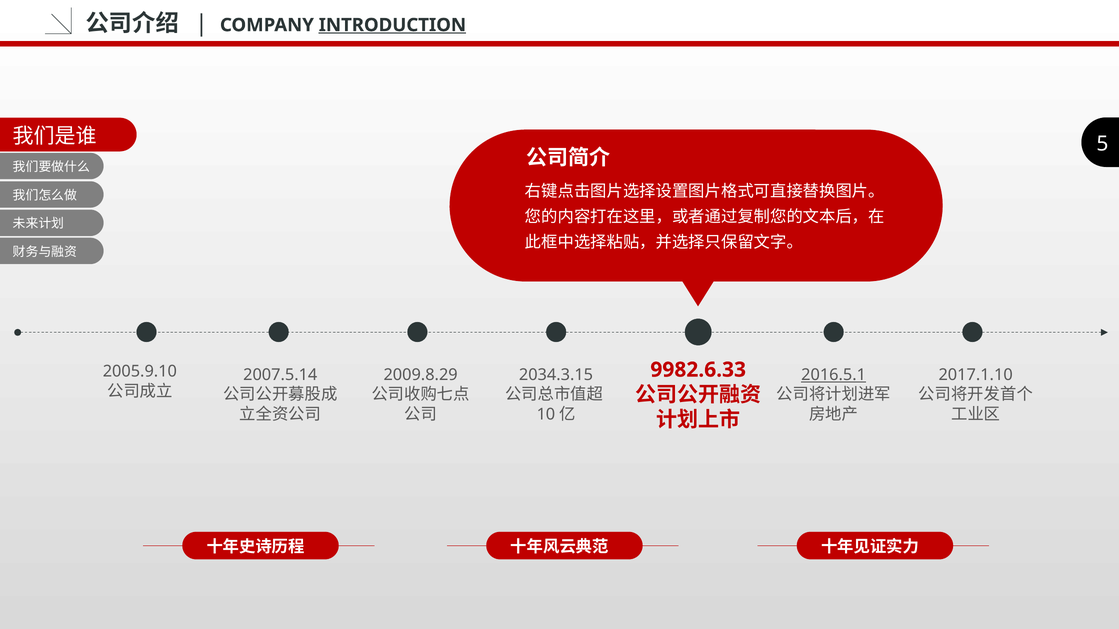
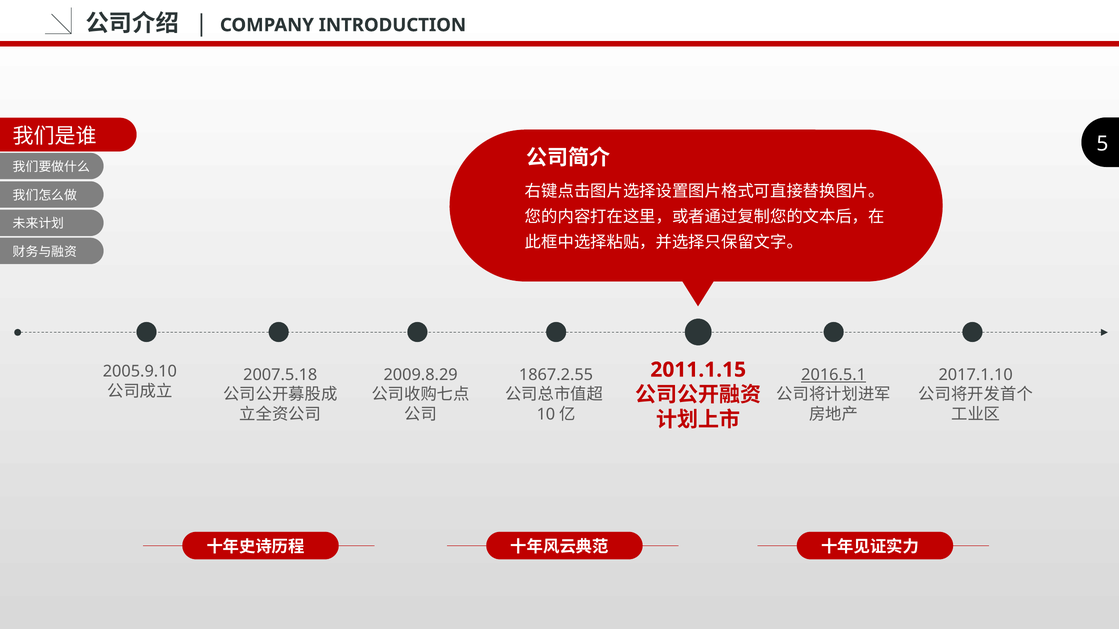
INTRODUCTION underline: present -> none (392, 25)
9982.6.33: 9982.6.33 -> 2011.1.15 (698, 370)
2007.5.14: 2007.5.14 -> 2007.5.18 (280, 375)
2034.3.15: 2034.3.15 -> 1867.2.55 (556, 375)
